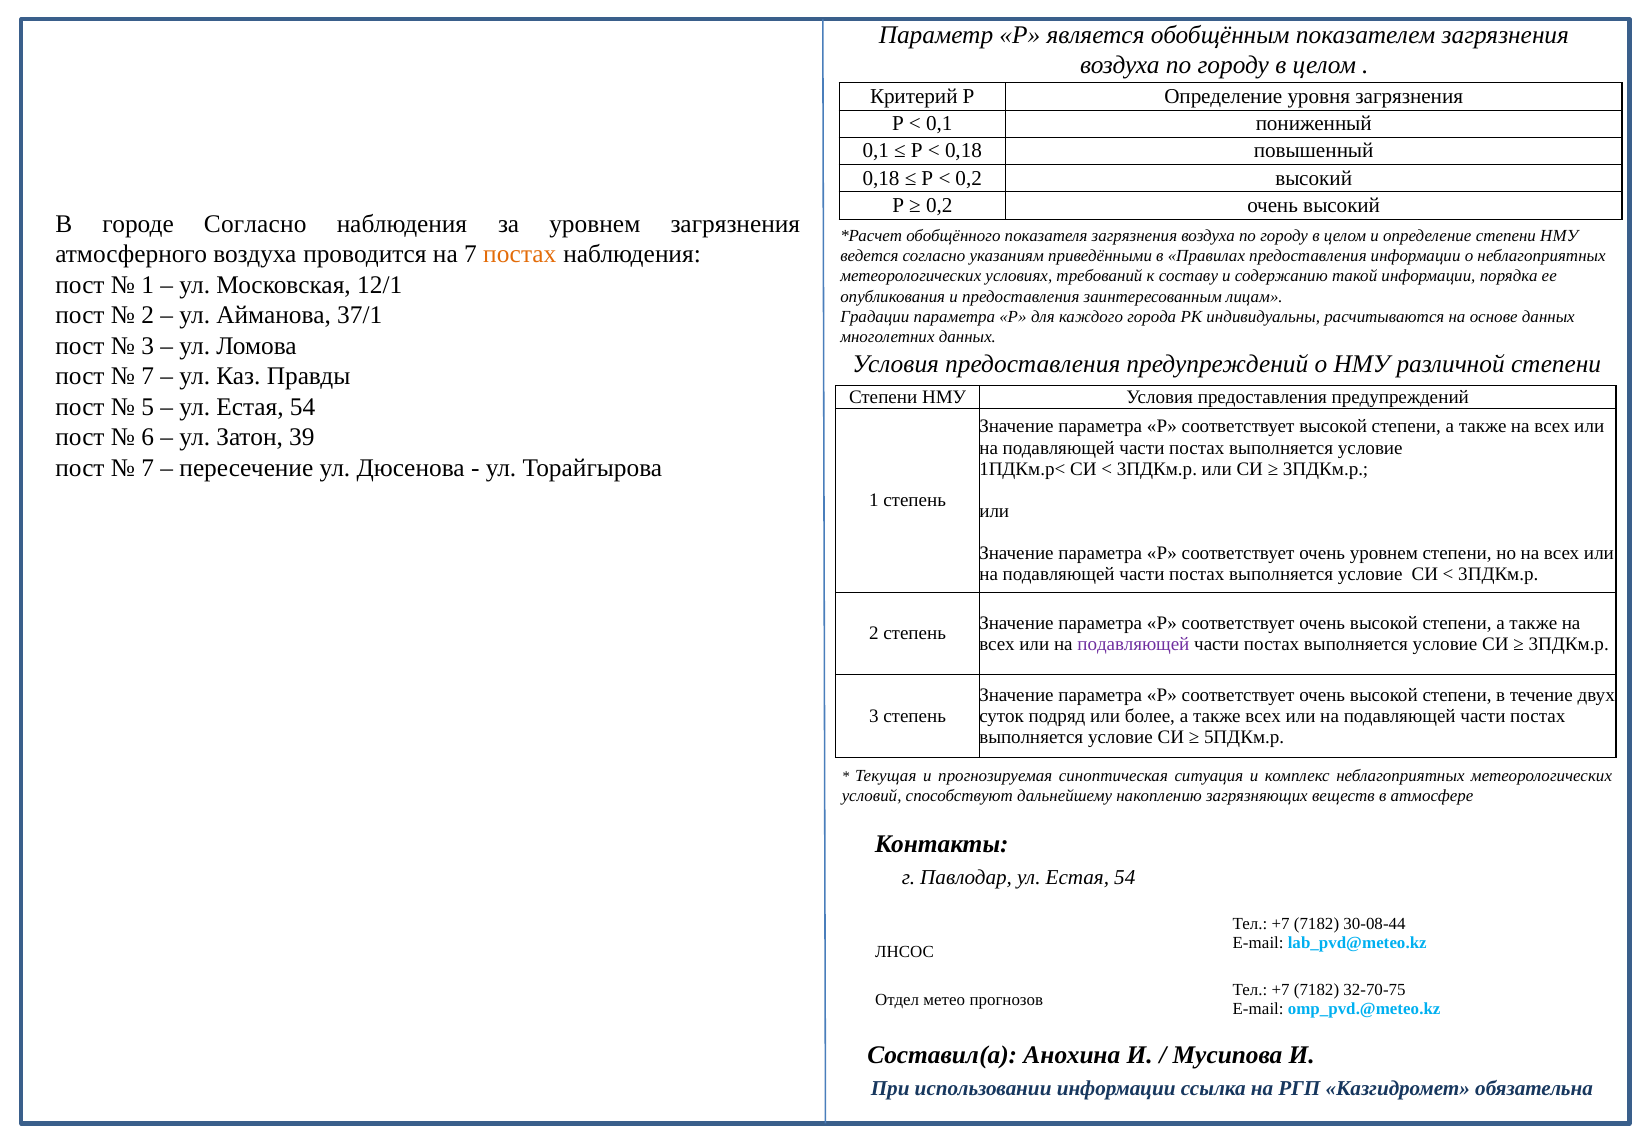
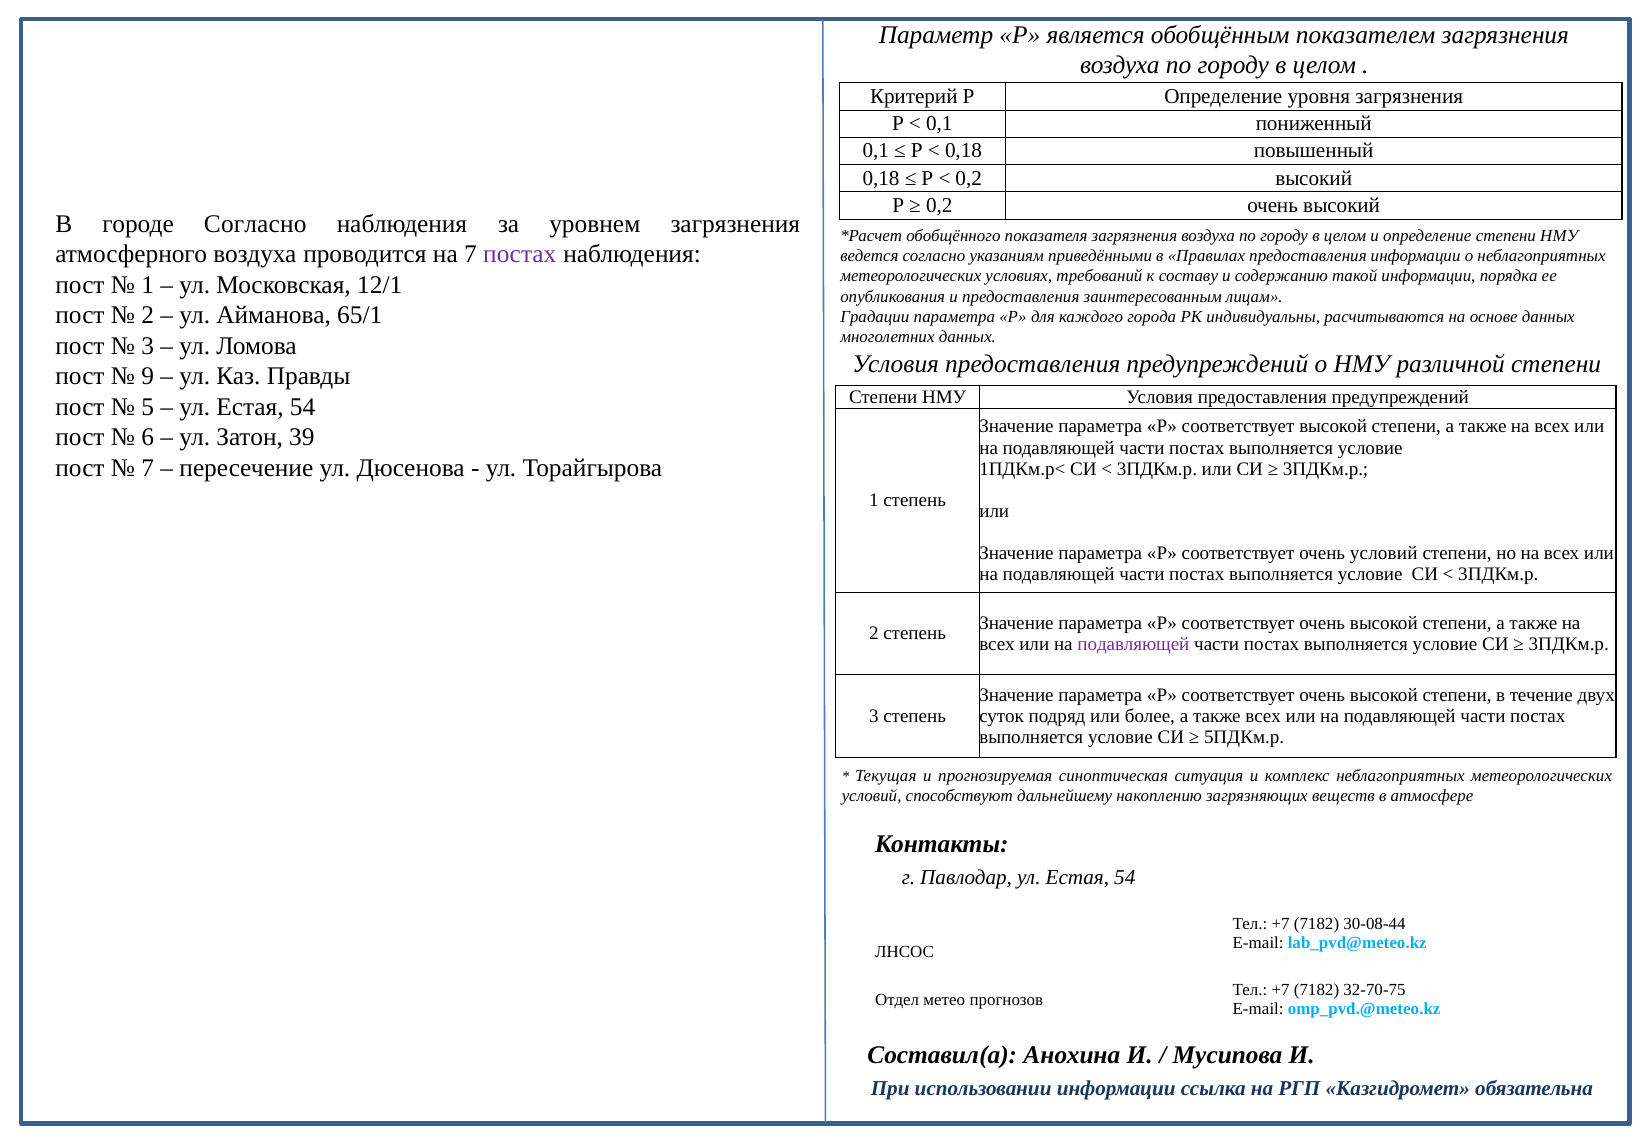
постах colour: orange -> purple (520, 254)
37/1: 37/1 -> 65/1 (360, 315)
7: 7 -> 9 (148, 376)
очень уровнем: уровнем -> условий (1384, 553)
